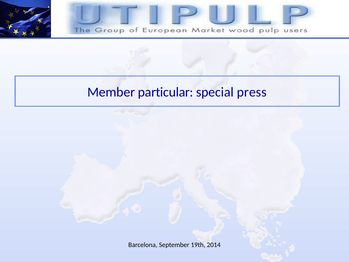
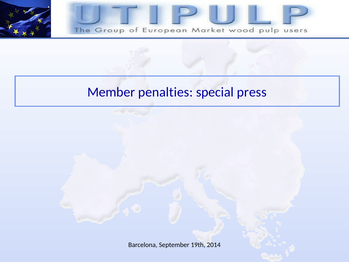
particular: particular -> penalties (166, 92)
